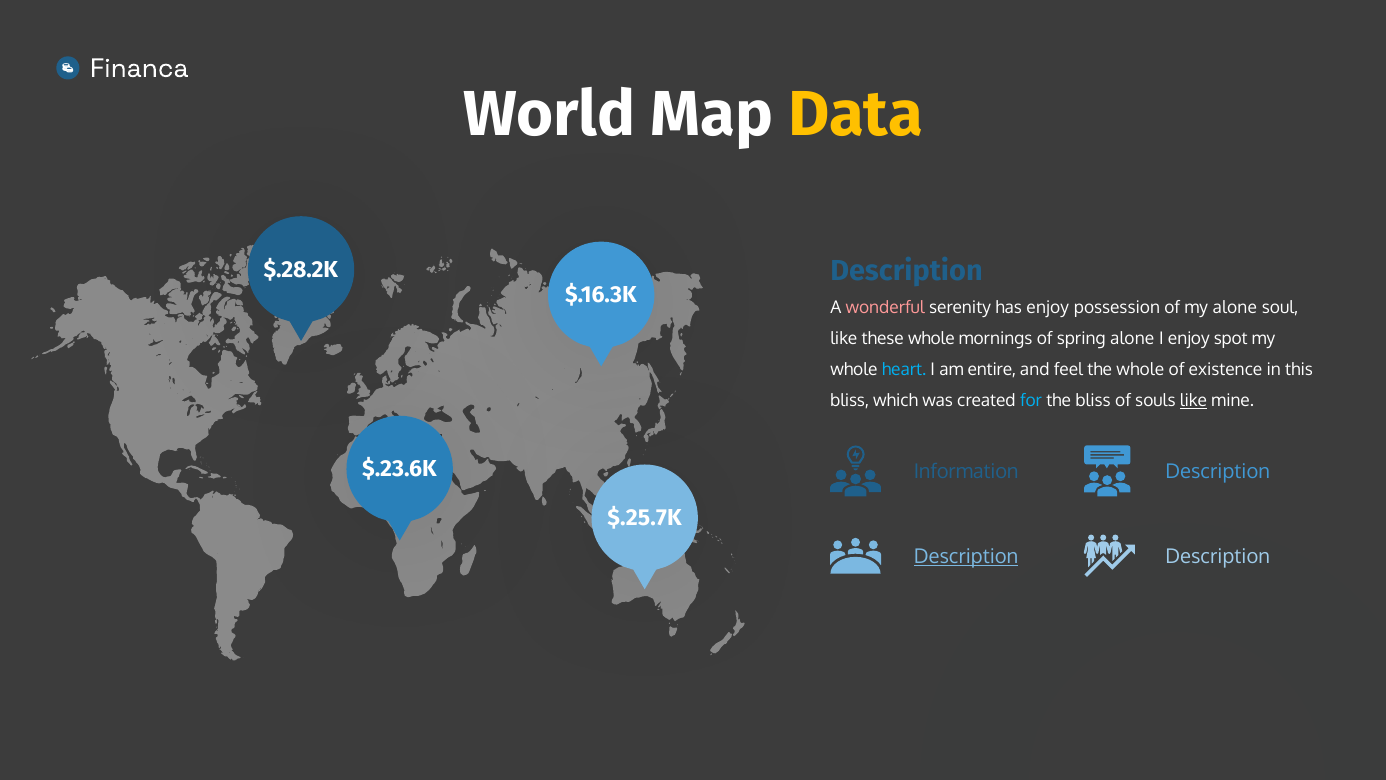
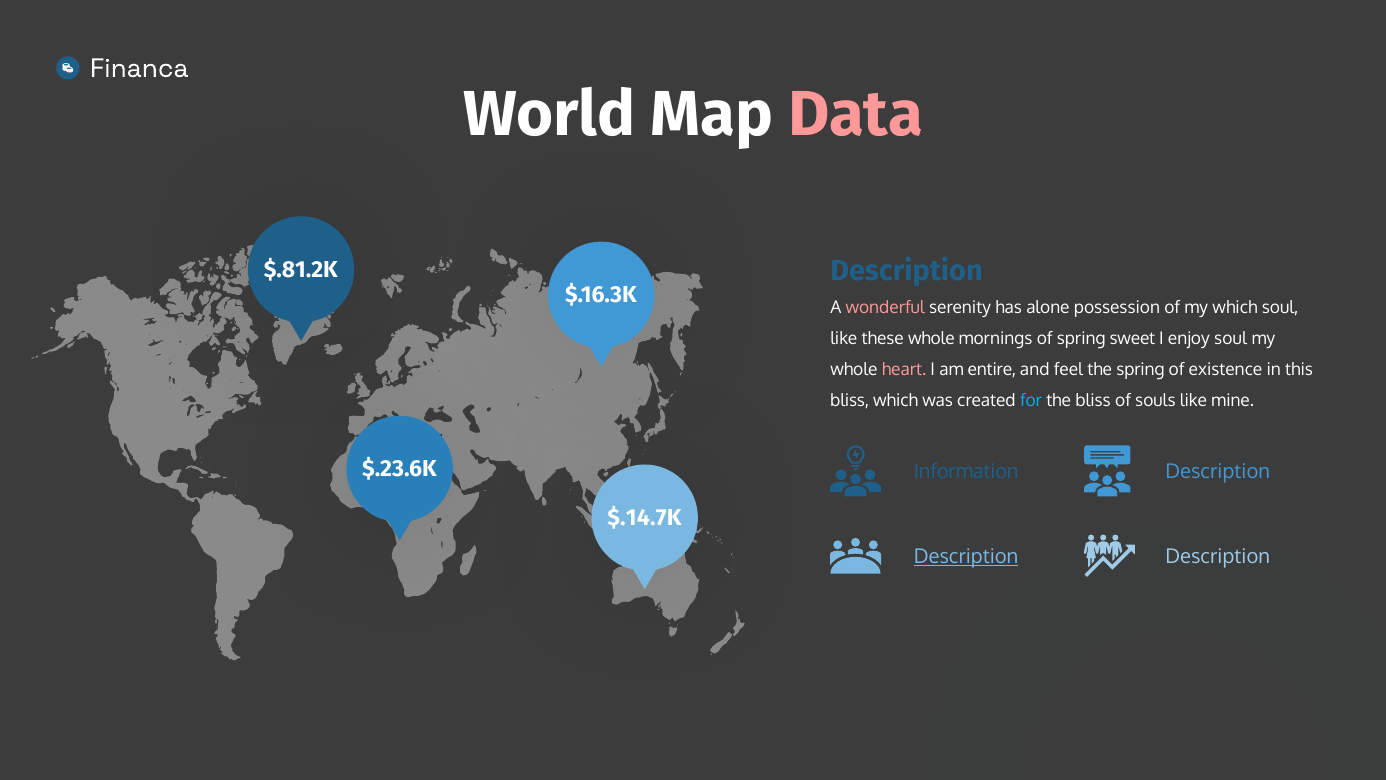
Data colour: yellow -> pink (856, 114)
$.28.2K: $.28.2K -> $.81.2K (301, 269)
has enjoy: enjoy -> alone (1048, 307)
my alone: alone -> which (1235, 307)
spring alone: alone -> sweet (1132, 339)
enjoy spot: spot -> soul (1231, 339)
heart colour: light blue -> pink (904, 370)
the whole: whole -> spring (1140, 370)
like underline: present -> none (1193, 401)
$.25.7K: $.25.7K -> $.14.7K (644, 518)
